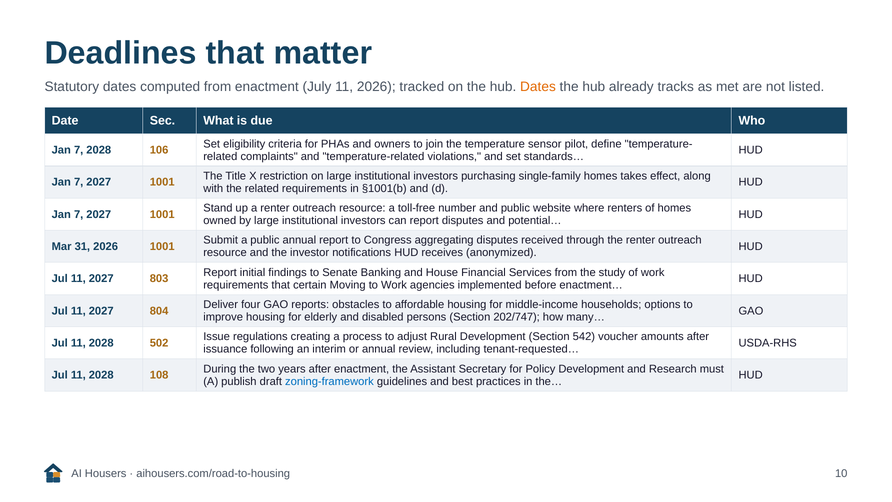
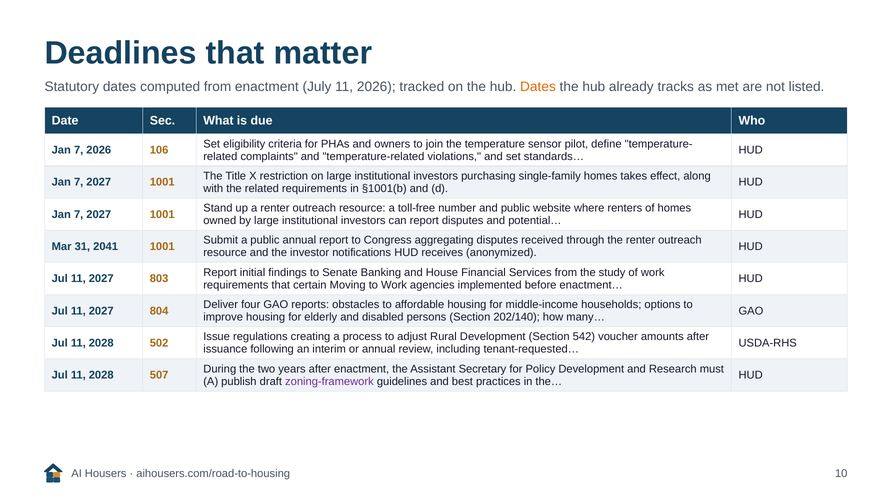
7 2028: 2028 -> 2026 (99, 150)
31 2026: 2026 -> 2041 (106, 246)
202/747: 202/747 -> 202/140 (517, 317)
108: 108 -> 507 (159, 375)
zoning-framework colour: blue -> purple (329, 381)
